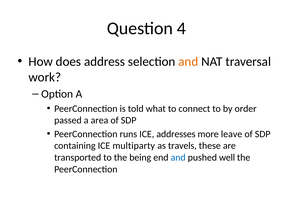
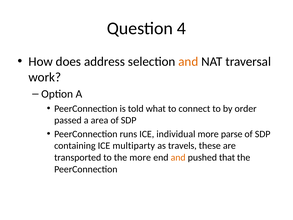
addresses: addresses -> individual (176, 134)
leave: leave -> parse (232, 134)
the being: being -> more (140, 157)
and colour: blue -> orange (178, 157)
well: well -> that (227, 157)
